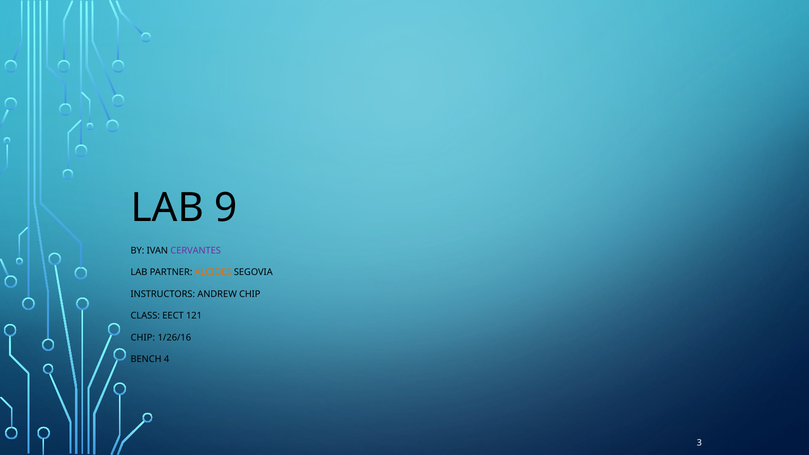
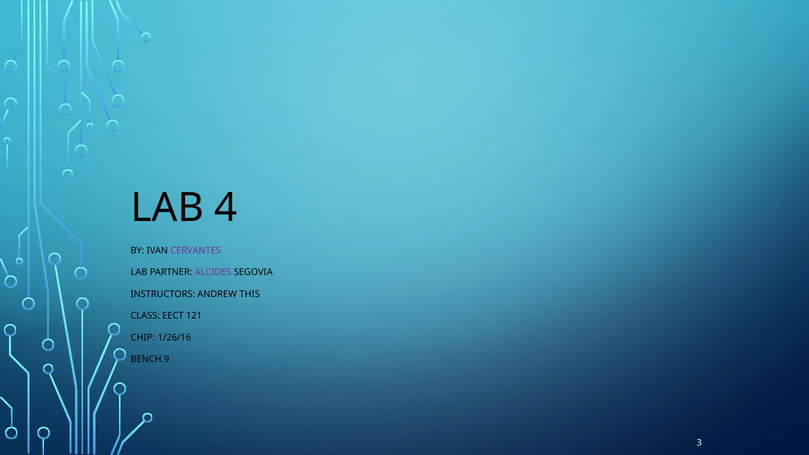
9: 9 -> 4 (226, 208)
ALCIDES colour: orange -> purple (213, 272)
ANDREW CHIP: CHIP -> THIS (250, 294)
4: 4 -> 9 (167, 359)
